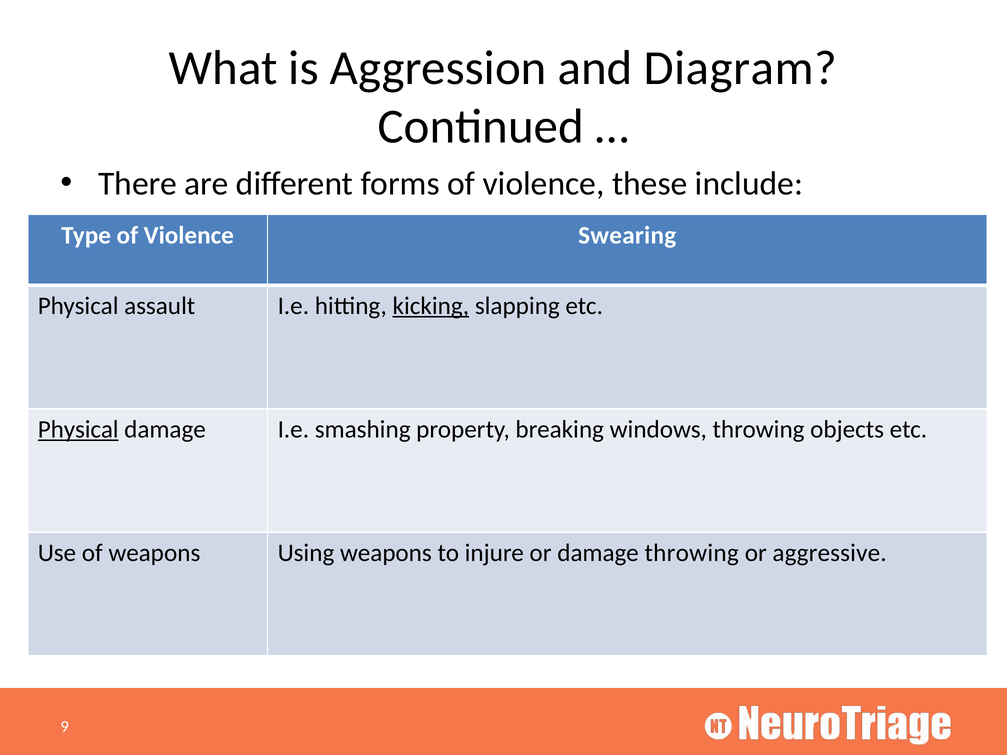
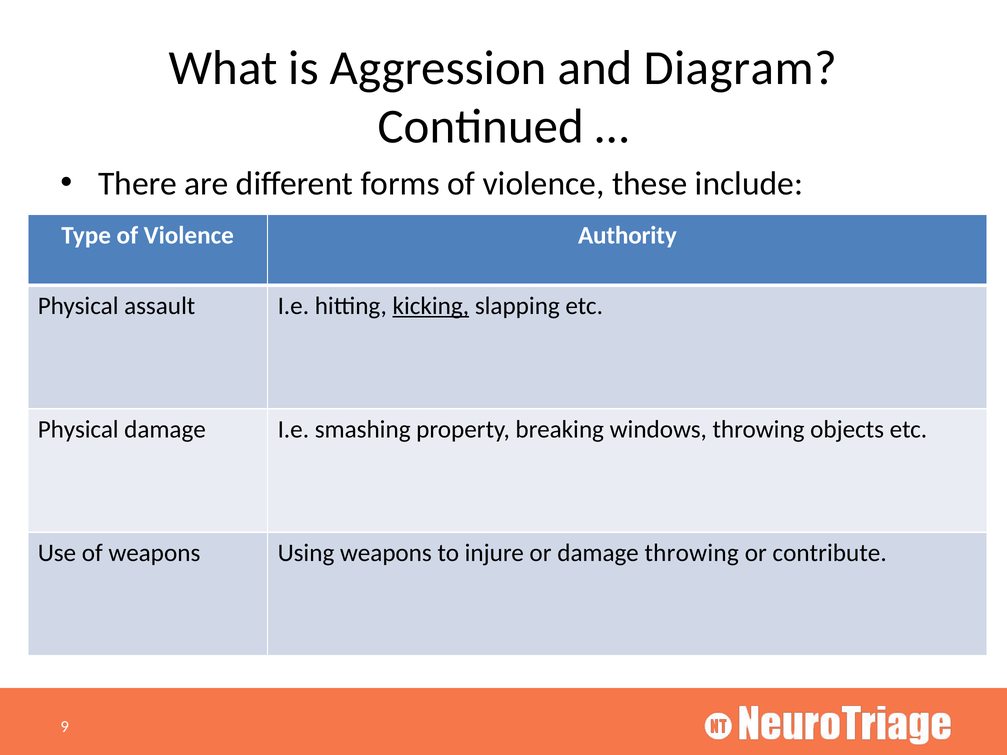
Swearing: Swearing -> Authority (627, 235)
Physical underline: present -> none (78, 430)
aggressive: aggressive -> contribute (830, 553)
